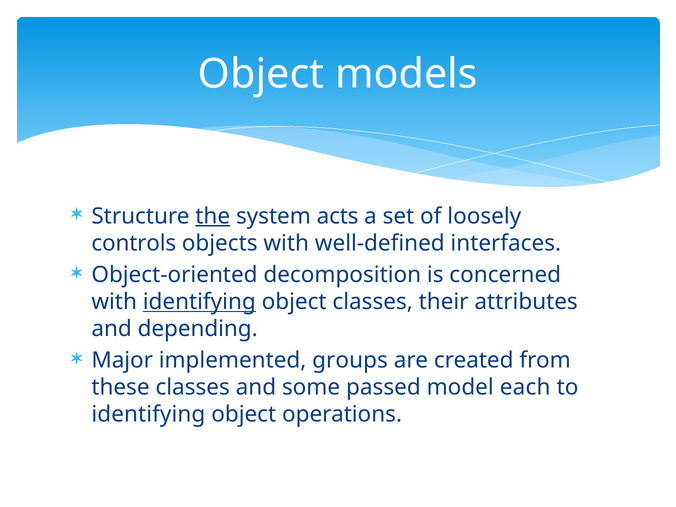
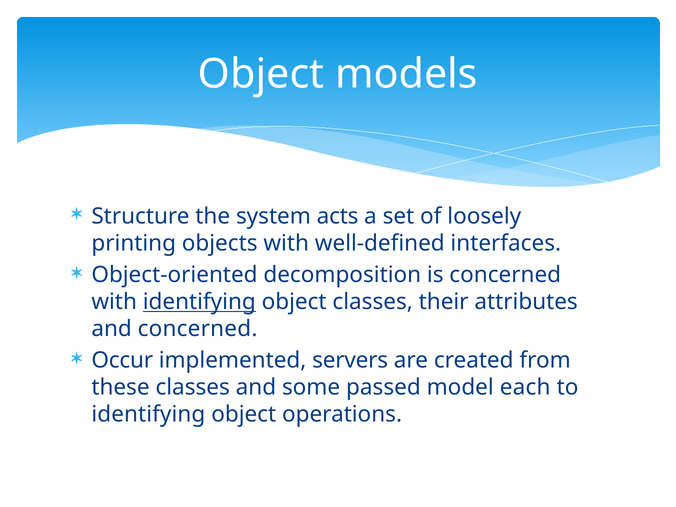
the underline: present -> none (213, 216)
controls: controls -> printing (134, 243)
and depending: depending -> concerned (198, 329)
Major: Major -> Occur (122, 360)
groups: groups -> servers (350, 360)
